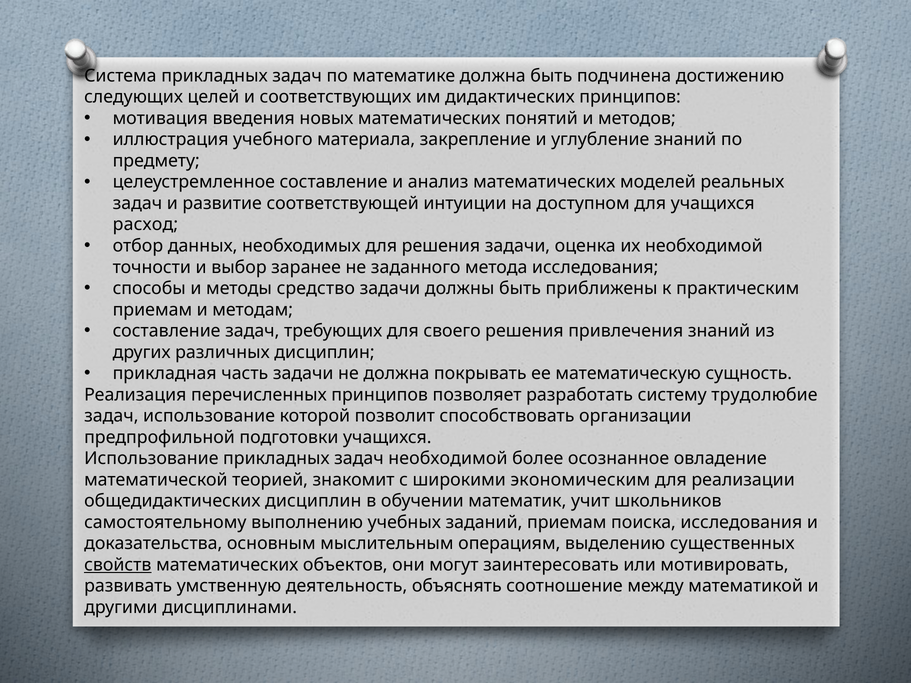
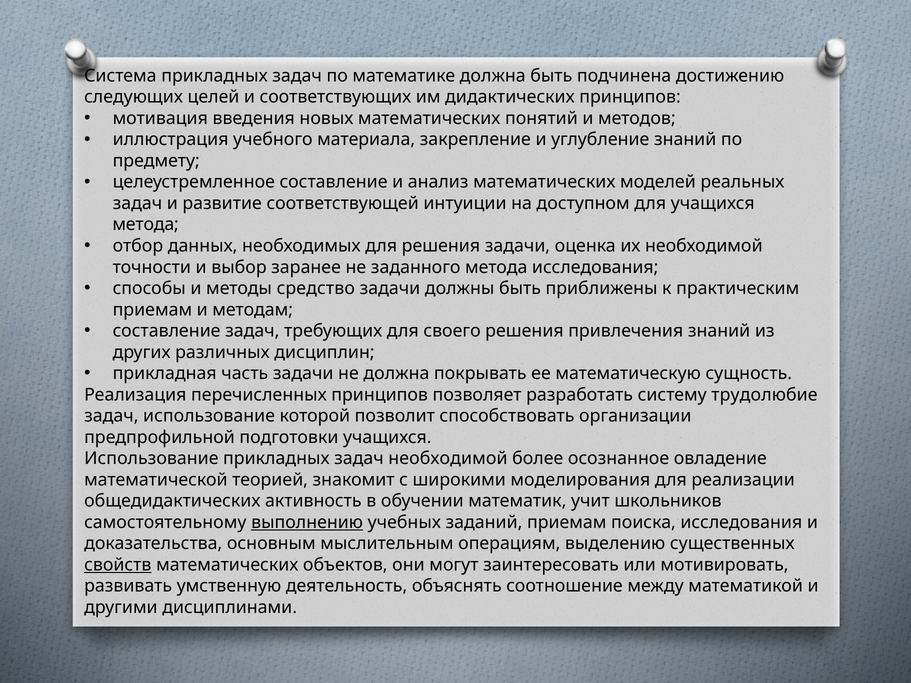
расход: расход -> метода (146, 225)
экономическим: экономическим -> моделирования (580, 480)
общедидактических дисциплин: дисциплин -> активность (313, 501)
выполнению underline: none -> present (307, 522)
